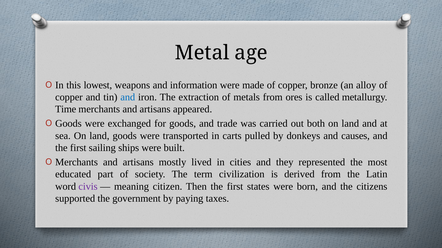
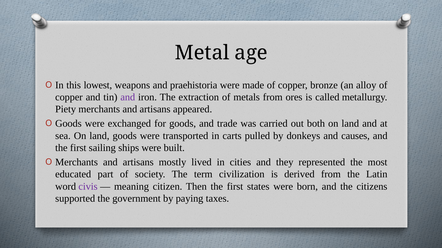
information: information -> praehistoria (194, 85)
and colour: blue -> purple (128, 97)
Time: Time -> Piety (66, 110)
